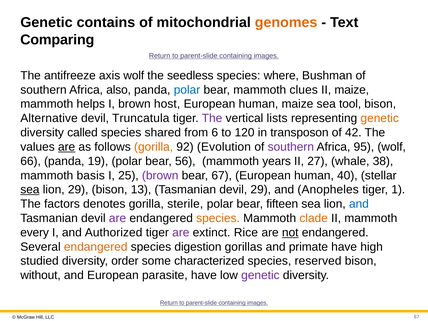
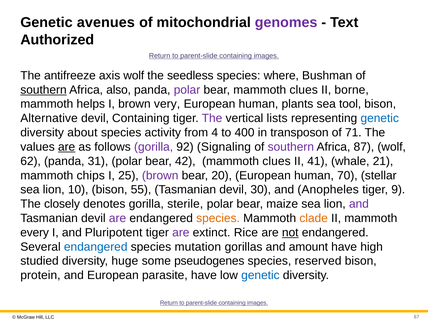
contains: contains -> avenues (106, 23)
genomes colour: orange -> purple (286, 23)
Comparing: Comparing -> Authorized (57, 40)
southern underline: none -> present (43, 90)
polar colour: blue -> purple (187, 90)
II maize: maize -> borne (352, 90)
host: host -> very (167, 104)
human maize: maize -> plants (297, 104)
devil Truncatula: Truncatula -> Containing (141, 118)
genetic colour: orange -> blue (380, 118)
called: called -> about (82, 133)
shared: shared -> activity (163, 133)
6: 6 -> 4 (215, 133)
120: 120 -> 400 (245, 133)
42: 42 -> 71 (353, 133)
gorilla colour: orange -> purple (154, 147)
Evolution: Evolution -> Signaling (224, 147)
95: 95 -> 87 (364, 147)
66: 66 -> 62 (31, 161)
19: 19 -> 31 (98, 161)
56: 56 -> 42 (185, 161)
years: years -> clues (276, 161)
27: 27 -> 41 (318, 161)
38: 38 -> 21 (383, 161)
basis: basis -> chips (91, 175)
bear 67: 67 -> 20 (222, 175)
40: 40 -> 70 (347, 175)
sea underline: present -> none (30, 190)
lion 29: 29 -> 10 (78, 190)
13: 13 -> 55 (141, 190)
devil 29: 29 -> 30 (261, 190)
1: 1 -> 9 (398, 190)
factors: factors -> closely (62, 204)
fifteen: fifteen -> maize (282, 204)
and colour: blue -> purple (359, 204)
Authorized: Authorized -> Pluripotent (114, 233)
endangered colour: orange -> blue (96, 247)
digestion: digestion -> mutation (198, 247)
primate: primate -> amount (308, 247)
order: order -> huge (125, 261)
characterized: characterized -> pseudogenes (209, 261)
without: without -> protein (40, 275)
genetic colour: purple -> blue (260, 275)
